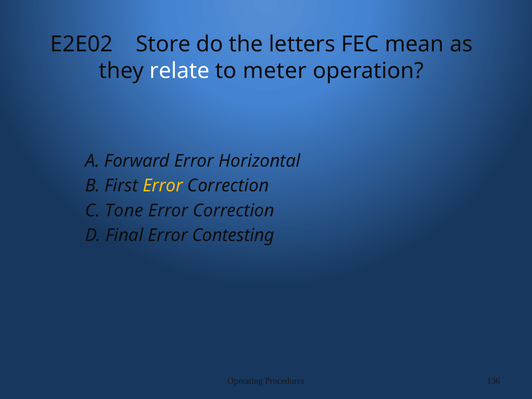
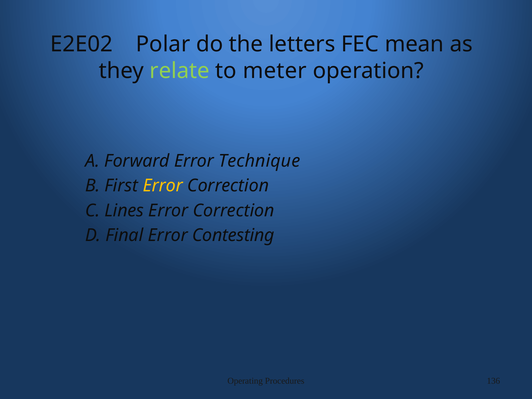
Store: Store -> Polar (163, 44)
relate colour: white -> light green (180, 71)
Horizontal: Horizontal -> Technique (259, 161)
Tone: Tone -> Lines (124, 210)
